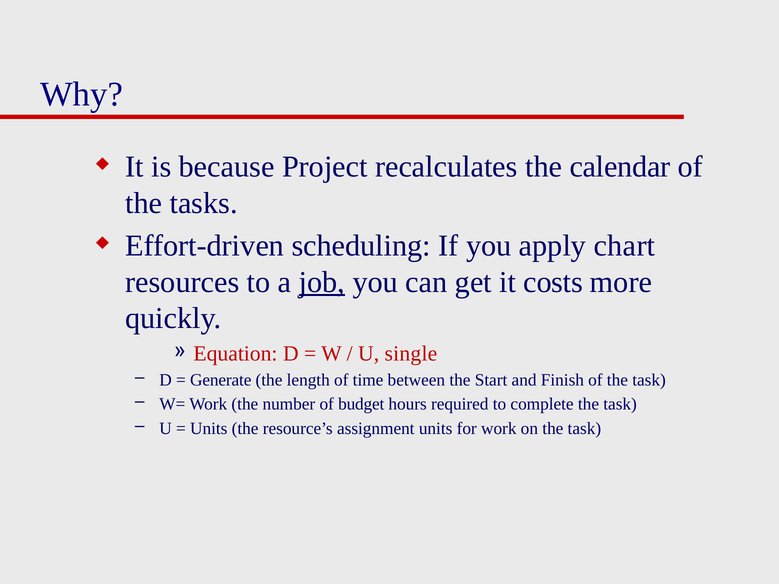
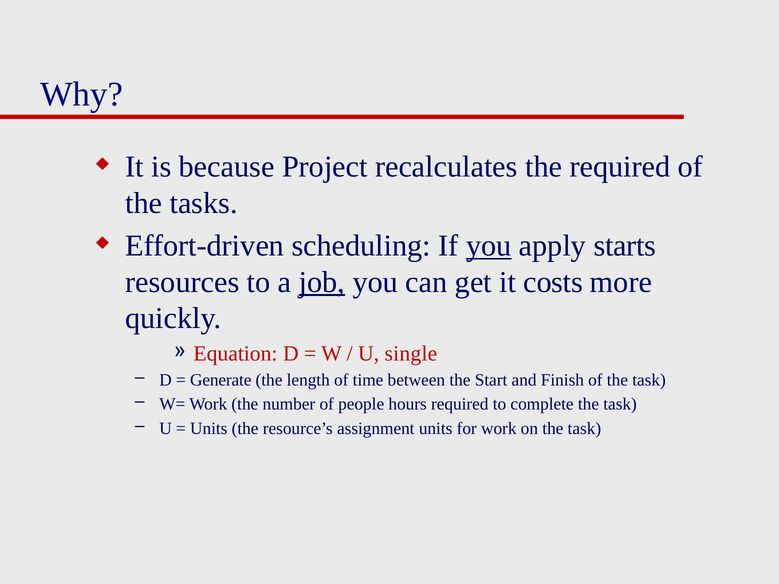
the calendar: calendar -> required (620, 167)
you underline: none -> present (489, 246)
chart: chart -> starts (625, 246)
budget: budget -> people (361, 404)
